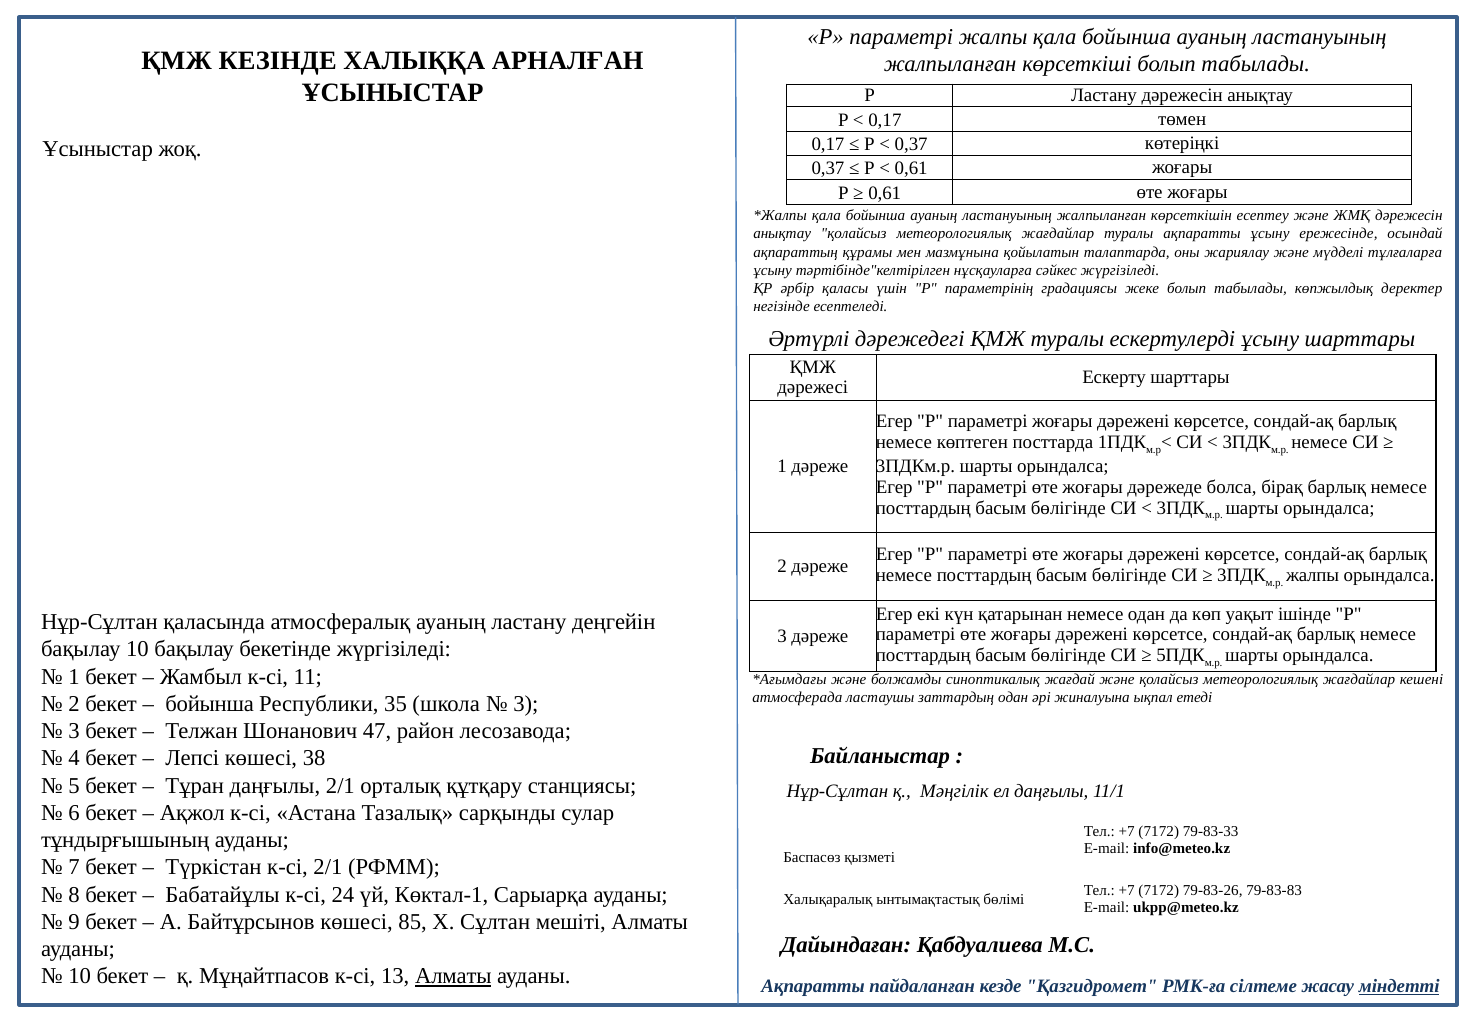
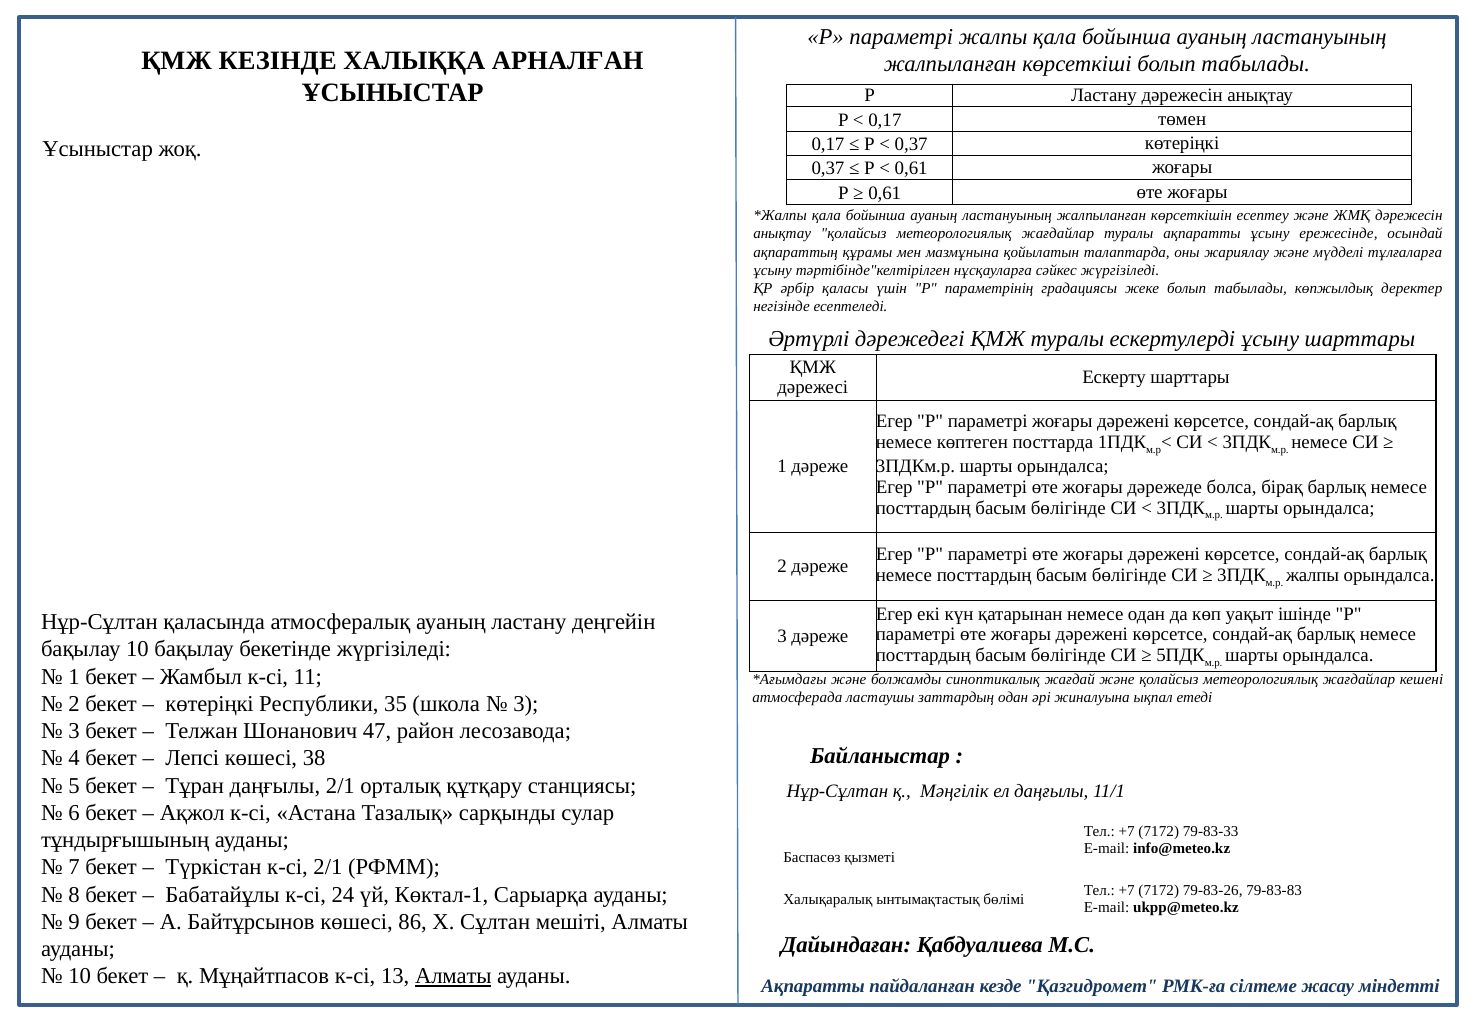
бойынша: бойынша -> көтеріңкі (210, 704)
85: 85 -> 86 (413, 922)
міндетті underline: present -> none (1399, 986)
